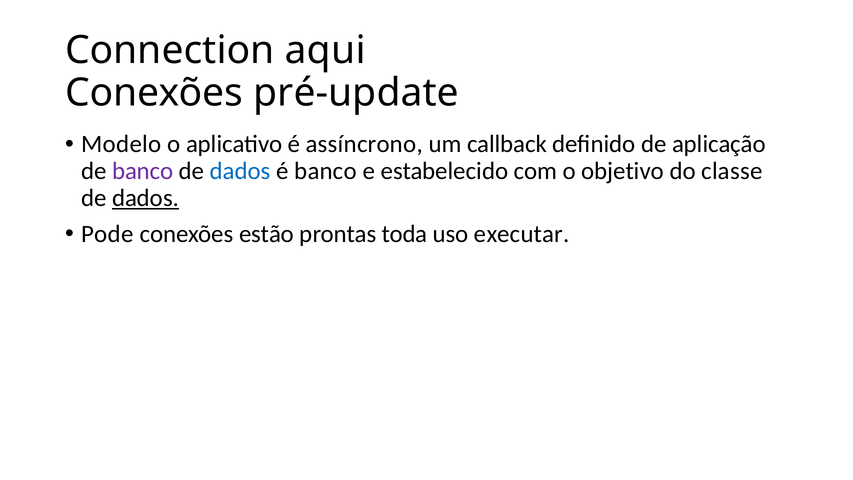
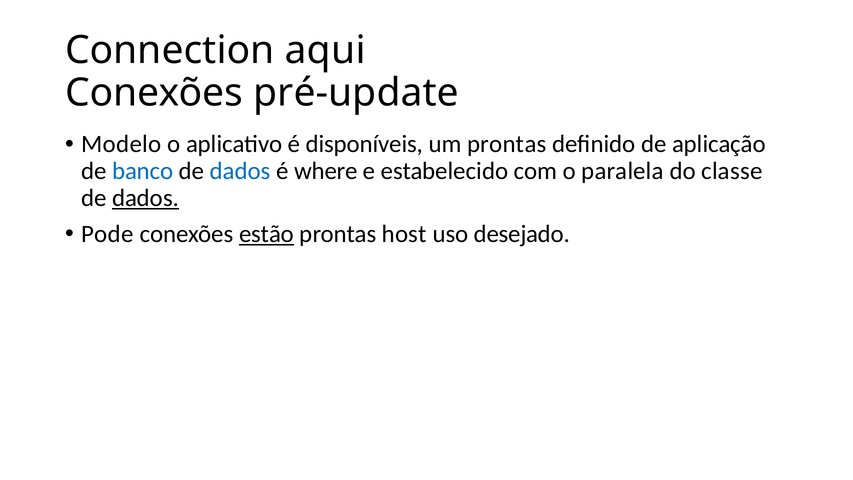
assíncrono: assíncrono -> disponíveis (364, 144)
um callback: callback -> prontas (507, 144)
banco colour: purple -> blue (143, 171)
é banco: banco -> where (326, 171)
objetivo: objetivo -> paralela (623, 171)
estão underline: none -> present (267, 234)
toda: toda -> host (404, 234)
executar: executar -> desejado (522, 234)
